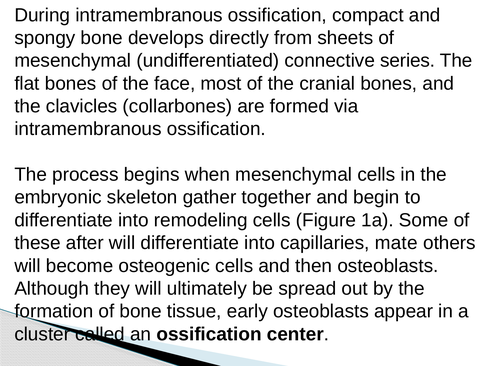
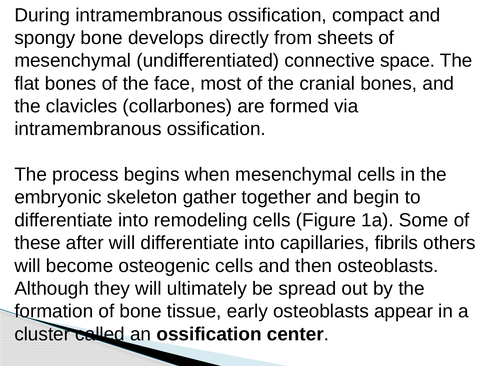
series: series -> space (408, 61)
mate: mate -> fibrils (396, 243)
